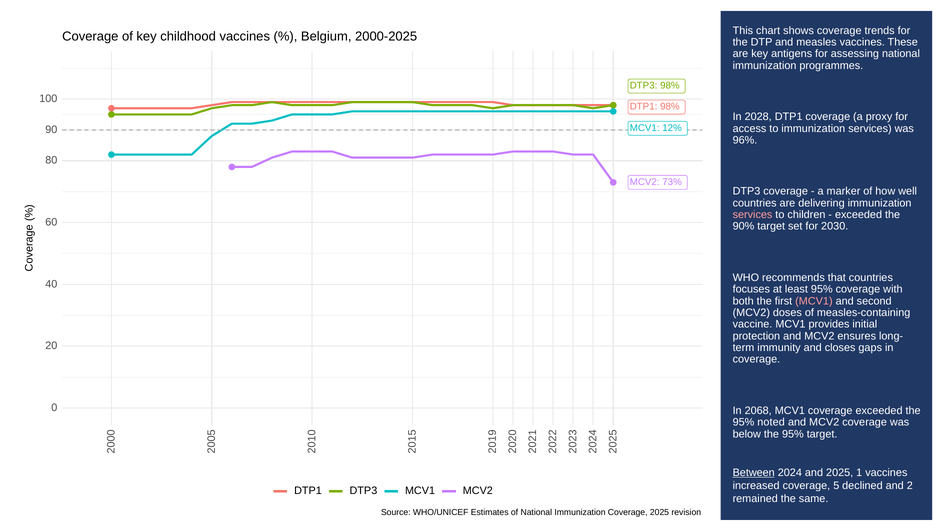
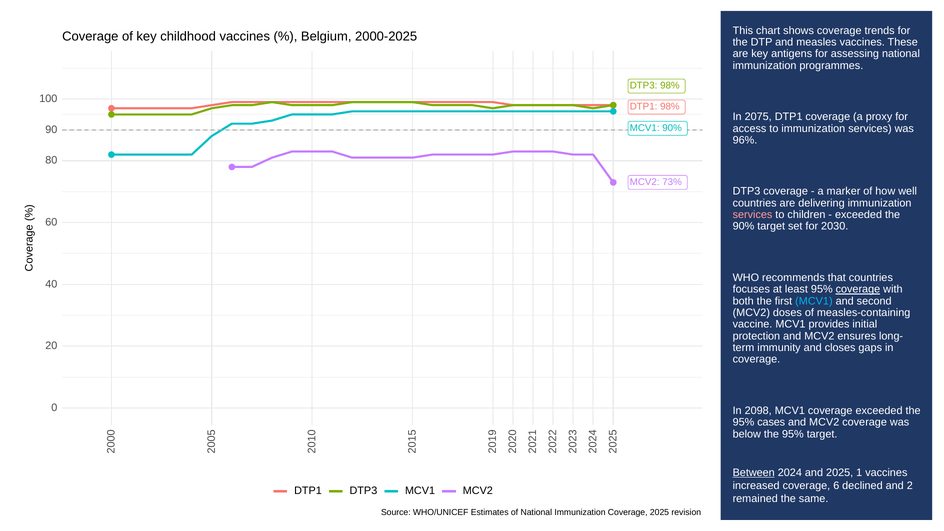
2028: 2028 -> 2075 (758, 117)
MCV1 12%: 12% -> 90% (672, 128)
coverage underline: none -> present (858, 289)
MCV1 colour: pink -> light blue (814, 301)
2068: 2068 -> 2098 (758, 411)
noted: noted -> cases (771, 422)
coverage 5: 5 -> 6 (836, 486)
